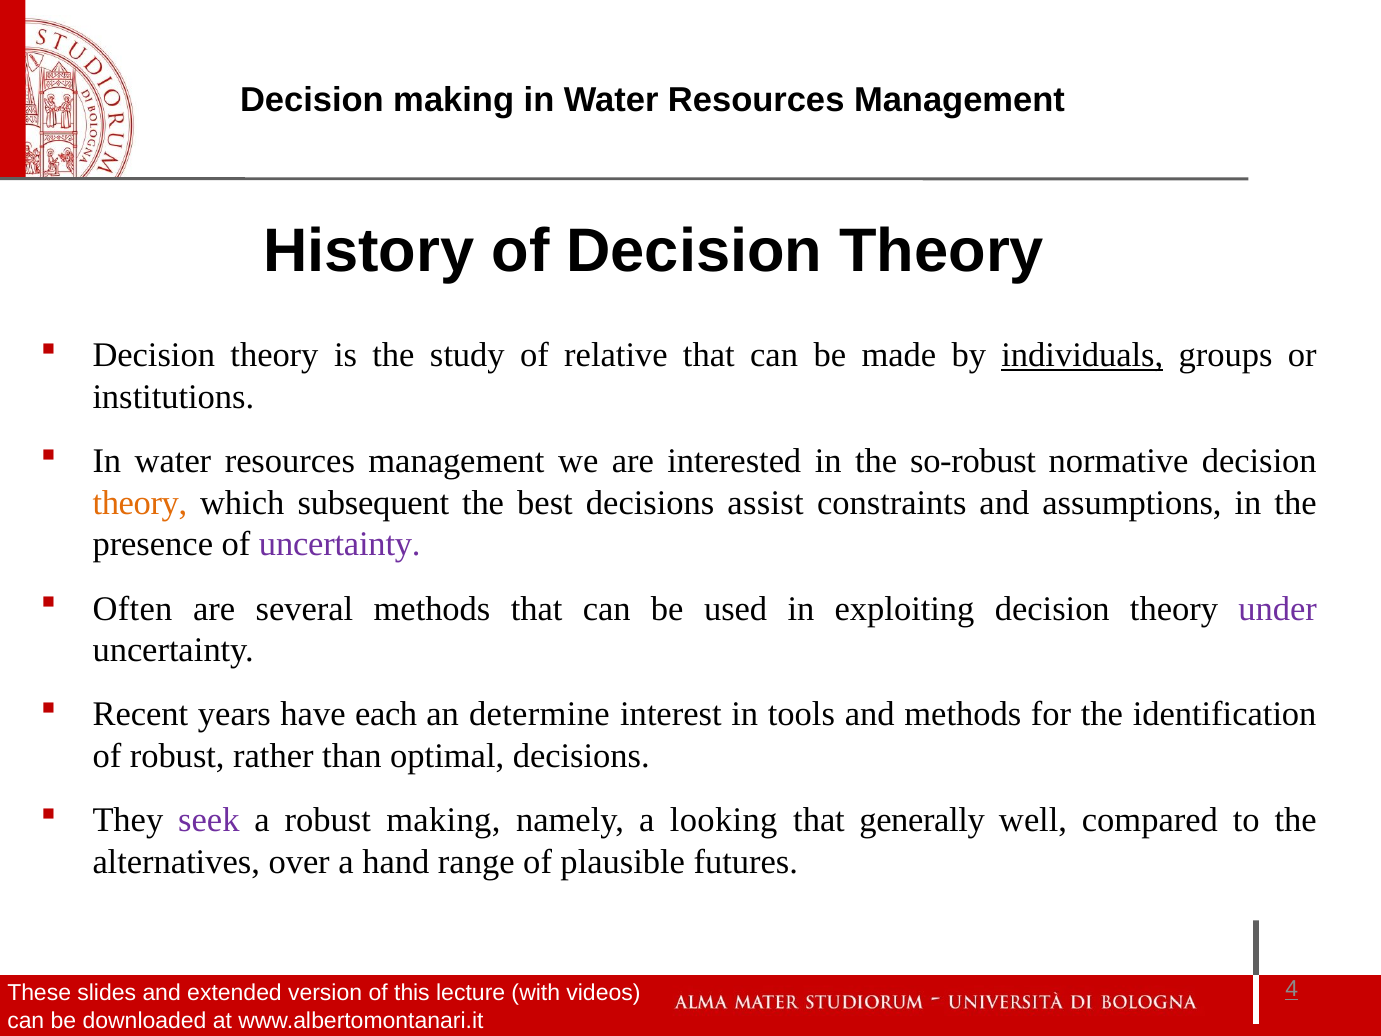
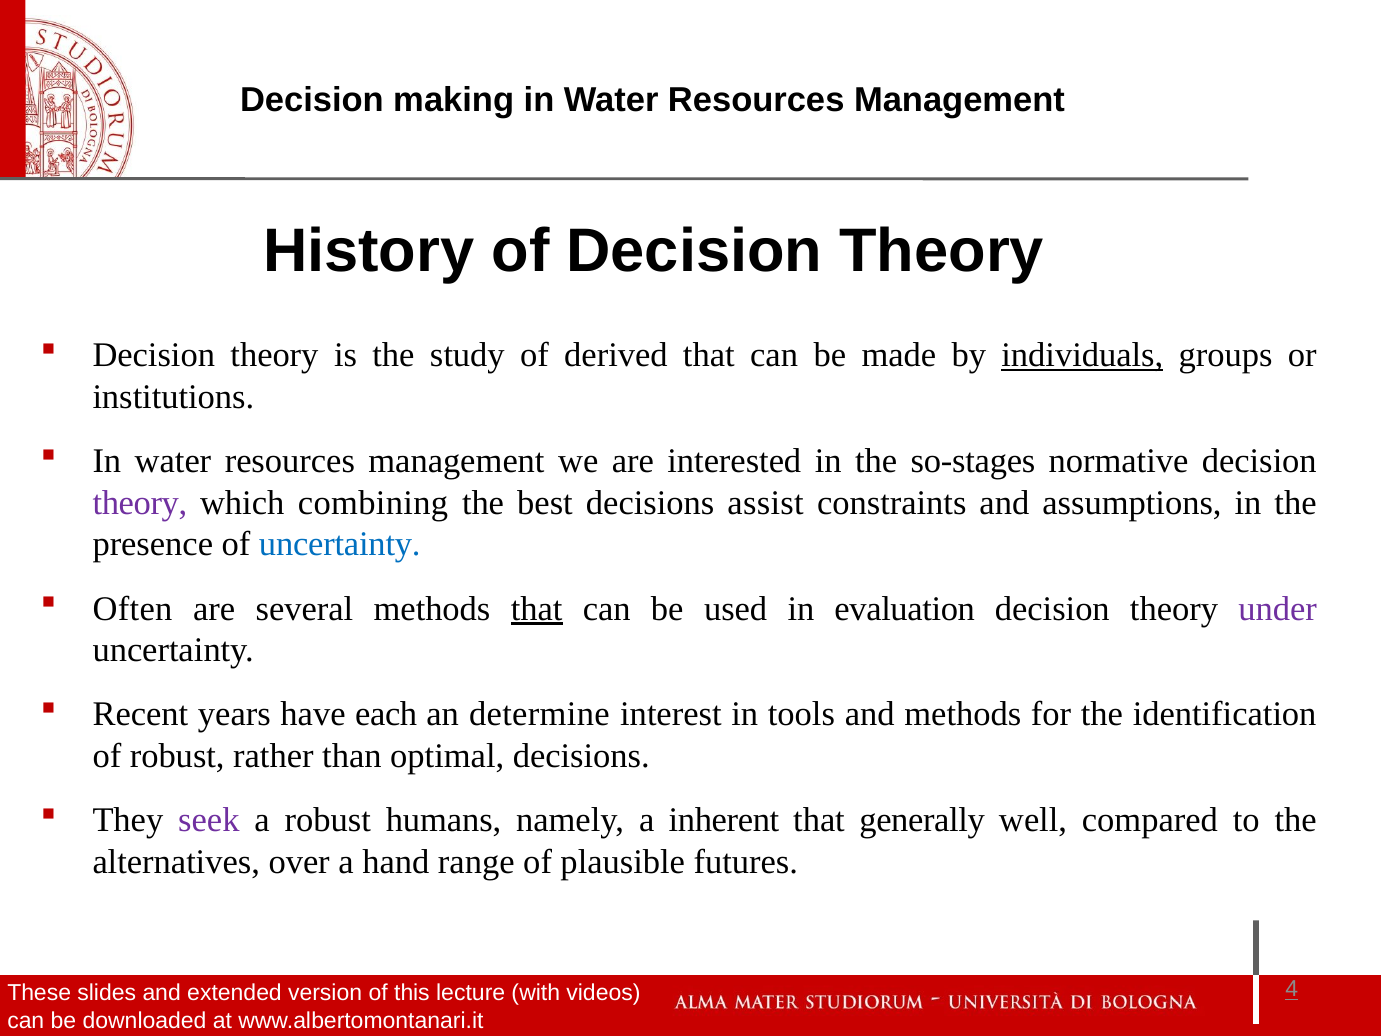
relative: relative -> derived (616, 355)
so-robust: so-robust -> so-stages (973, 461)
theory colour: orange -> purple (140, 503)
subsequent: subsequent -> combining (373, 503)
uncertainty colour: purple -> blue (340, 544)
that underline: none -> present (537, 608)
exploiting: exploiting -> evaluation (905, 608)
robust making: making -> humans (444, 820)
looking: looking -> inherent (724, 820)
